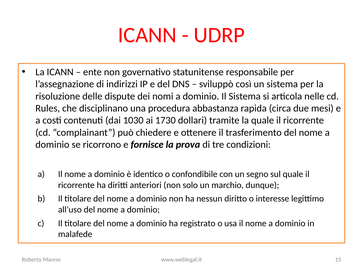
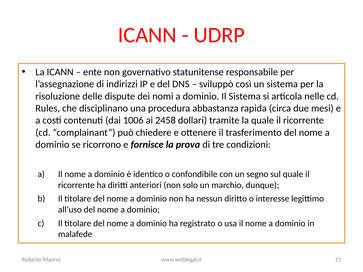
1030: 1030 -> 1006 (133, 121)
1730: 1730 -> 2458 (165, 121)
